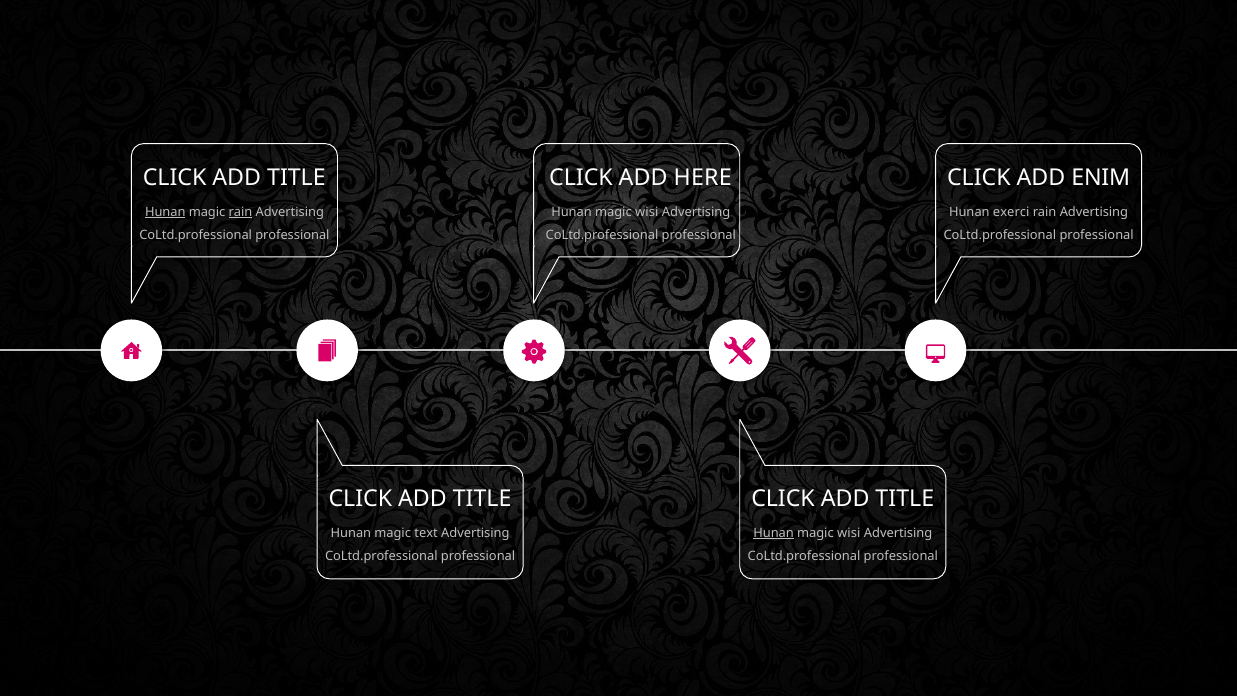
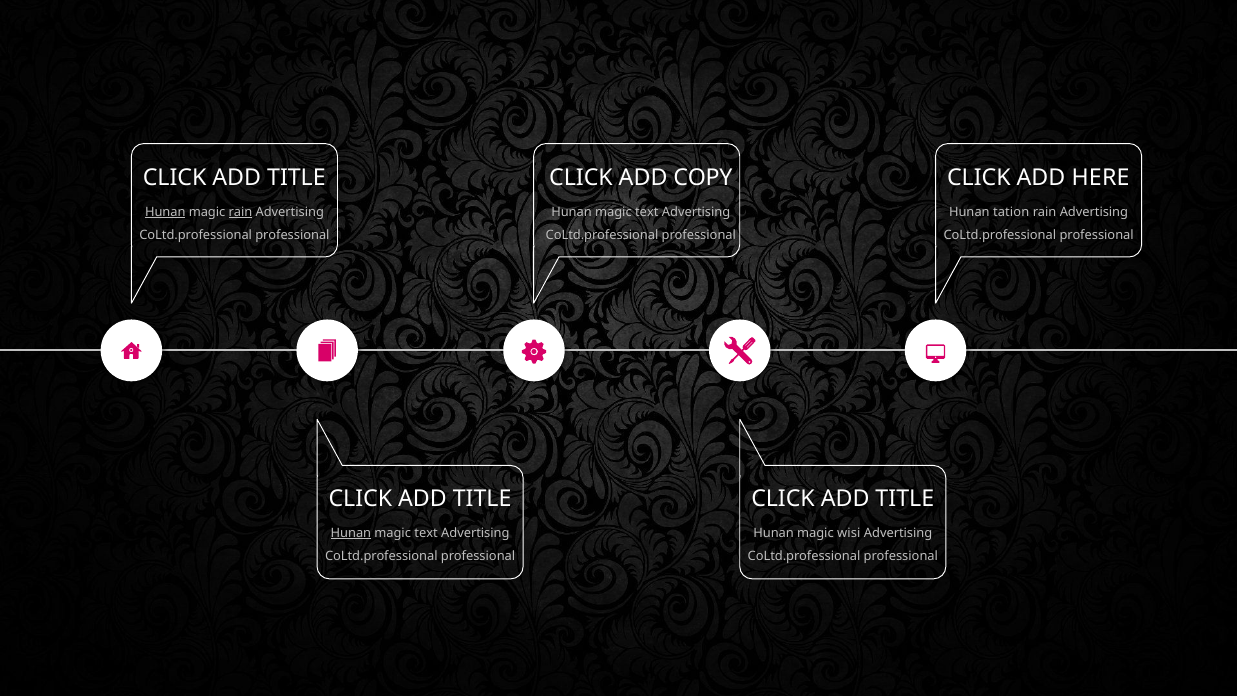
HERE: HERE -> COPY (703, 177)
ENIM: ENIM -> HERE (1101, 177)
wisi: wisi -> text (647, 212)
exerci: exerci -> tation (1011, 212)
Hunan underline: none -> present (351, 533)
Hunan underline: present -> none (774, 533)
